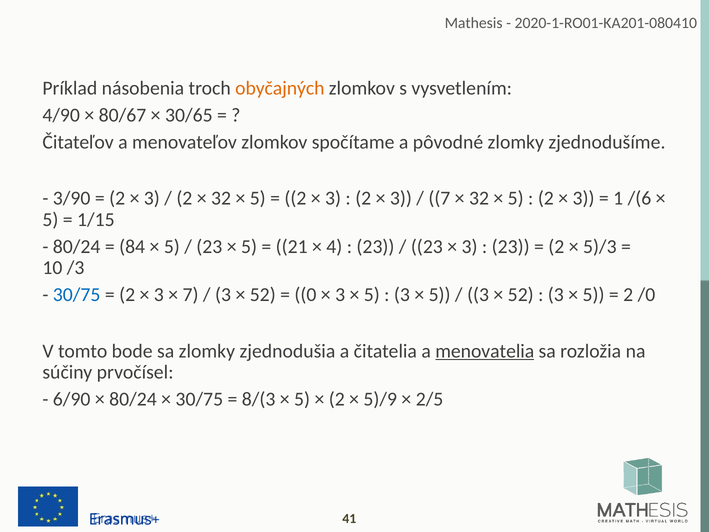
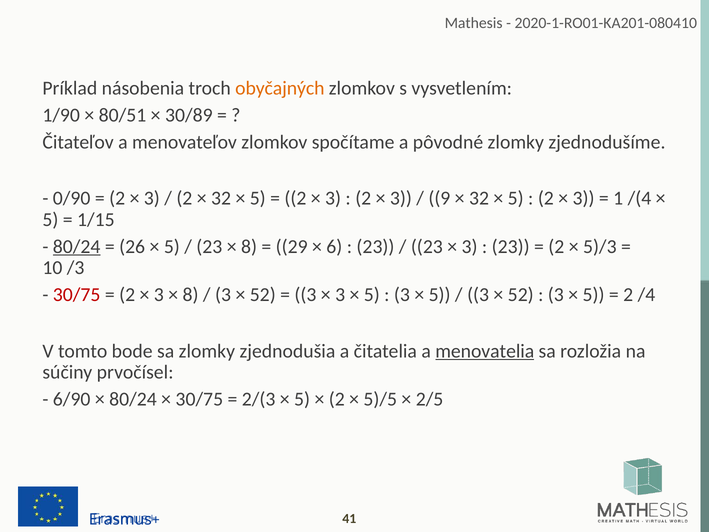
4/90: 4/90 -> 1/90 (61, 115)
80/67: 80/67 -> 80/51 (123, 115)
30/65: 30/65 -> 30/89 (189, 115)
3/90: 3/90 -> 0/90 (72, 198)
7: 7 -> 9 (439, 198)
/(6: /(6 -> /(4 (639, 198)
80/24 underline: none -> present (77, 247)
84: 84 -> 26 (132, 247)
5: 5 -> 8 (249, 247)
21: 21 -> 29 (292, 247)
4: 4 -> 6 (334, 247)
30/75 colour: blue -> red (77, 295)
7: 7 -> 8 (191, 295)
0: 0 -> 3 (305, 295)
/0: /0 -> /4 (646, 295)
8/(3: 8/(3 -> 2/(3 (259, 399)
5)/9: 5)/9 -> 5)/5 (380, 399)
